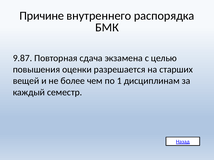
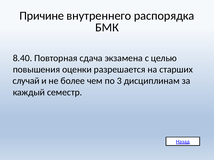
9.87: 9.87 -> 8.40 (22, 58)
вещей: вещей -> случай (26, 81)
1: 1 -> 3 (119, 81)
